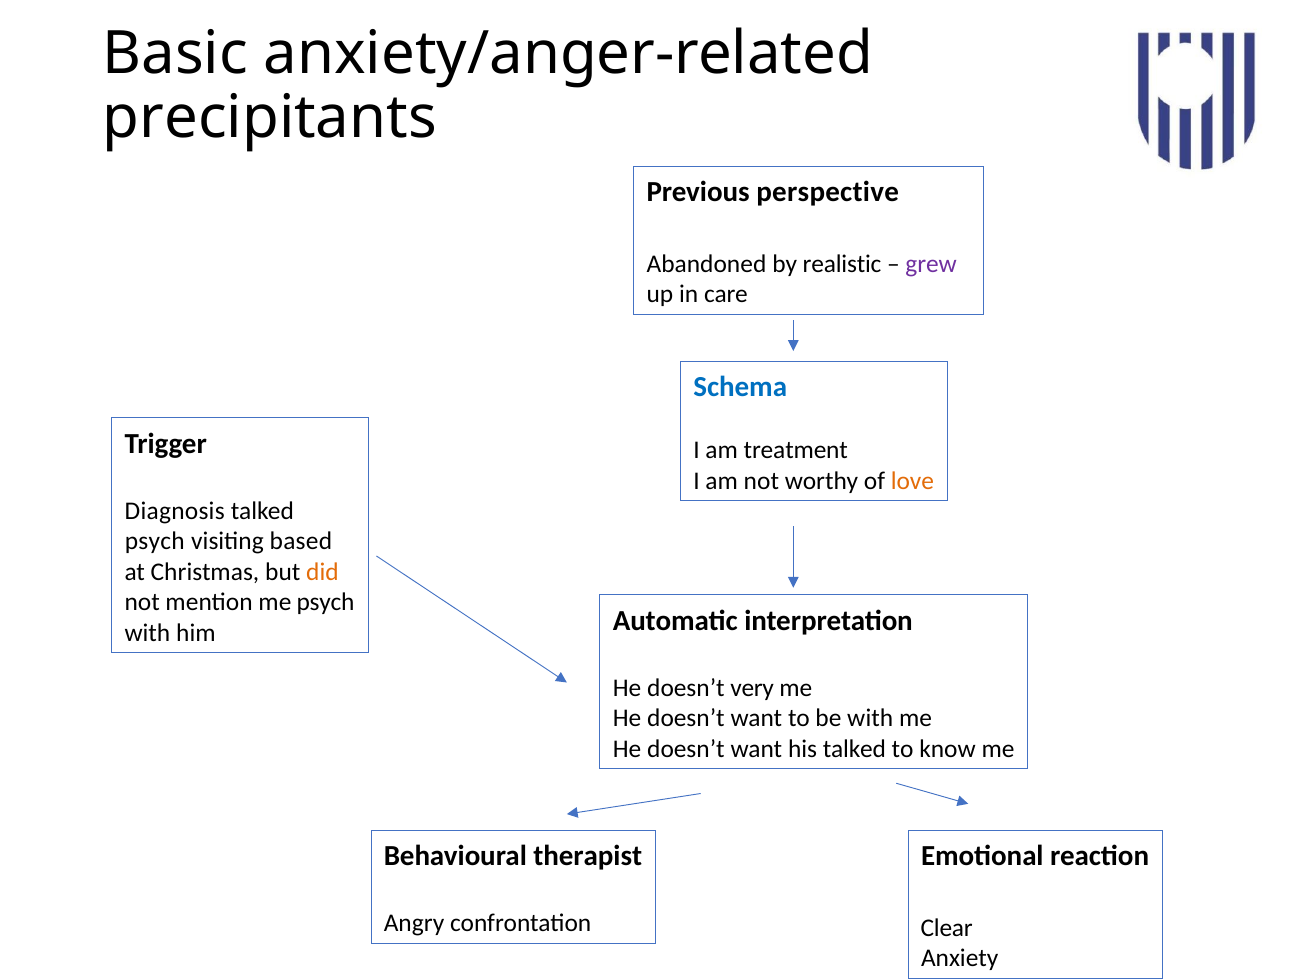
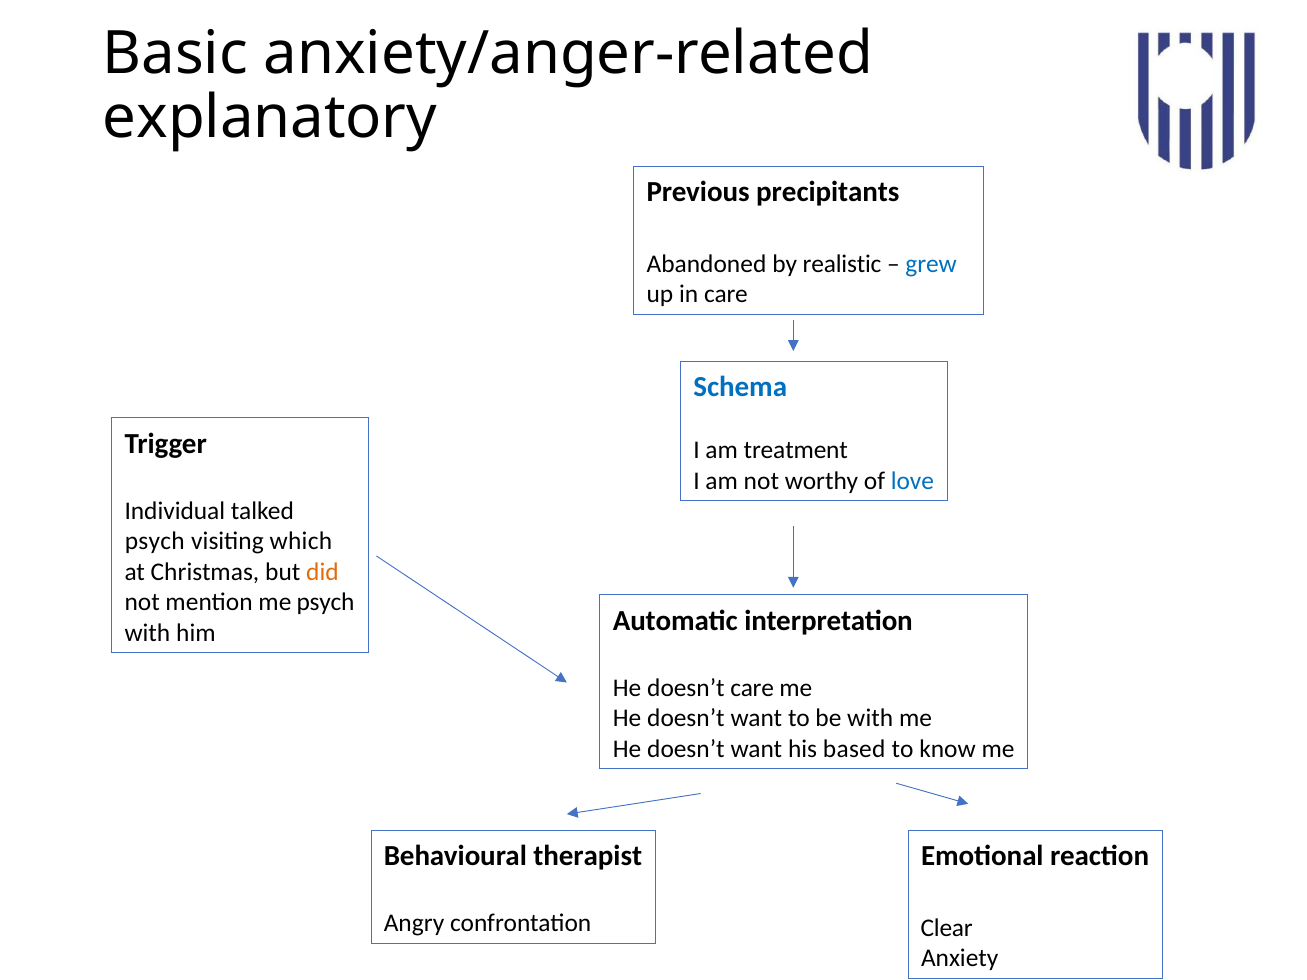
precipitants: precipitants -> explanatory (270, 118)
perspective: perspective -> precipitants (828, 192)
grew colour: purple -> blue (931, 264)
love colour: orange -> blue (912, 481)
Diagnosis: Diagnosis -> Individual (175, 511)
based: based -> which (301, 542)
doesn’t very: very -> care (752, 688)
his talked: talked -> based (854, 749)
